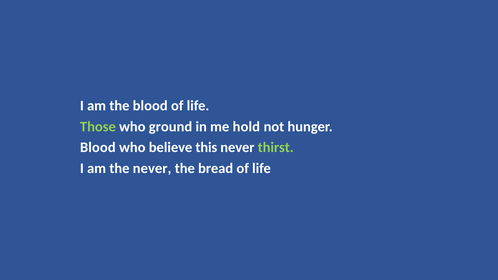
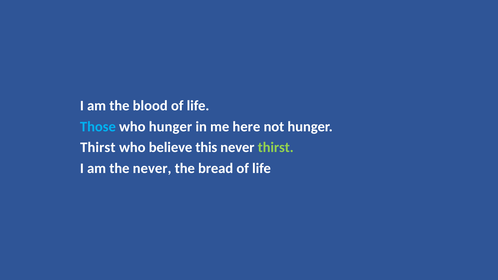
Those colour: light green -> light blue (98, 127)
who ground: ground -> hunger (170, 127)
hold: hold -> here (246, 127)
Blood: Blood -> Thirst (98, 148)
